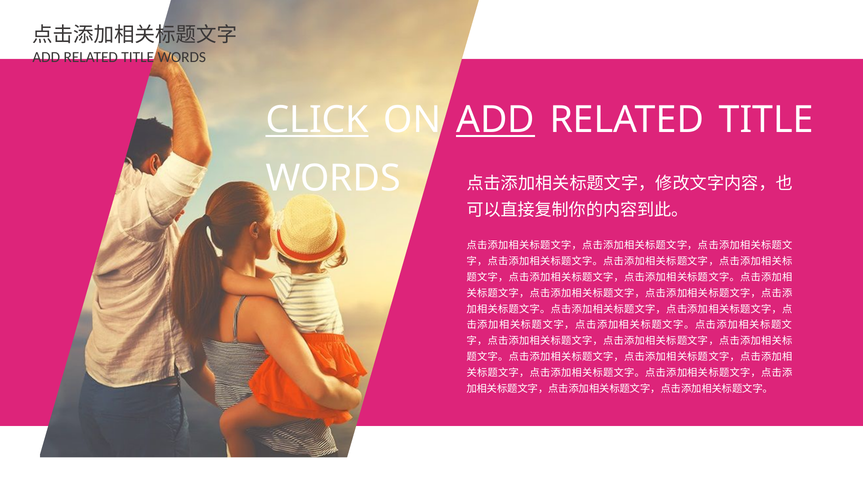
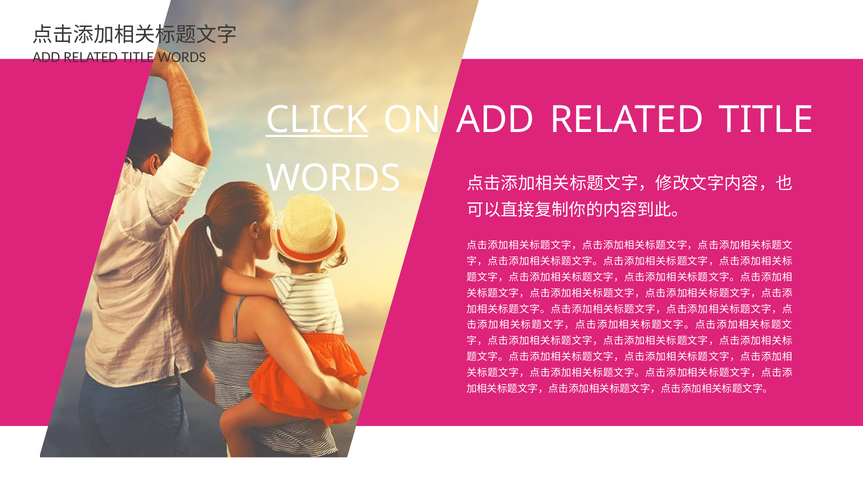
ADD underline: present -> none (495, 120)
